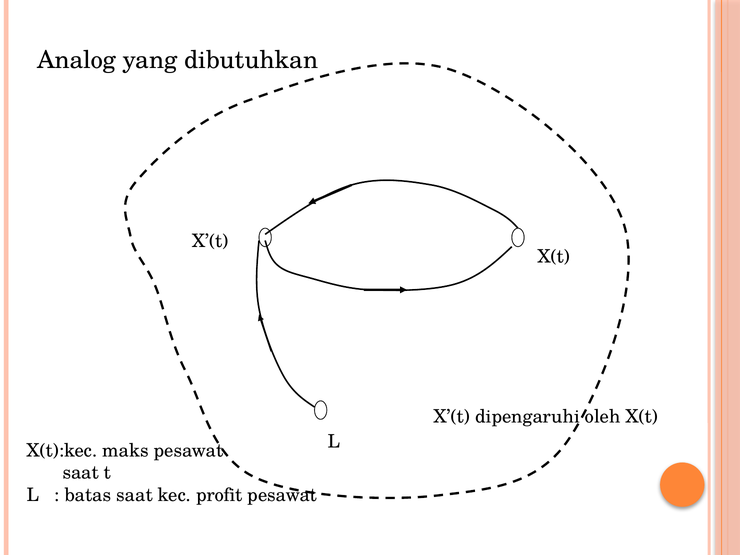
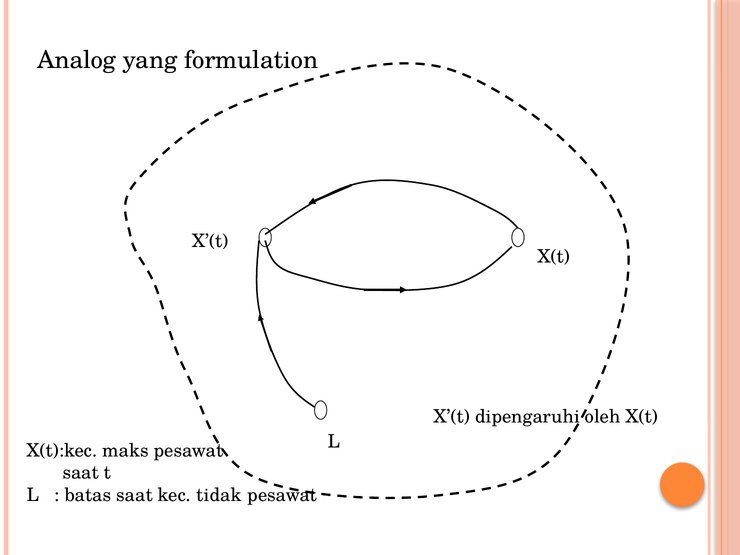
dibutuhkan: dibutuhkan -> formulation (251, 60)
profit: profit -> tidak (219, 495)
